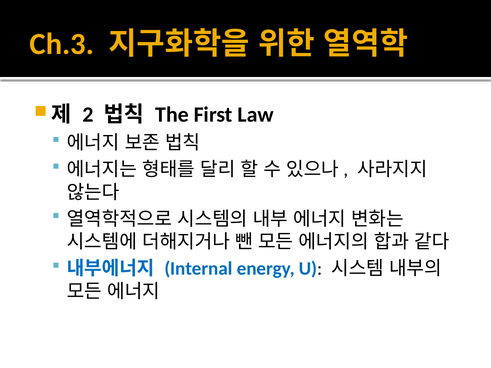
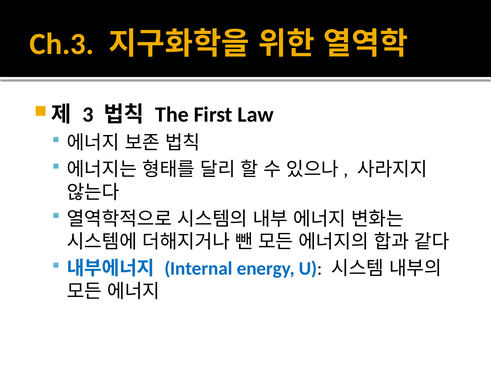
2: 2 -> 3 (88, 115)
